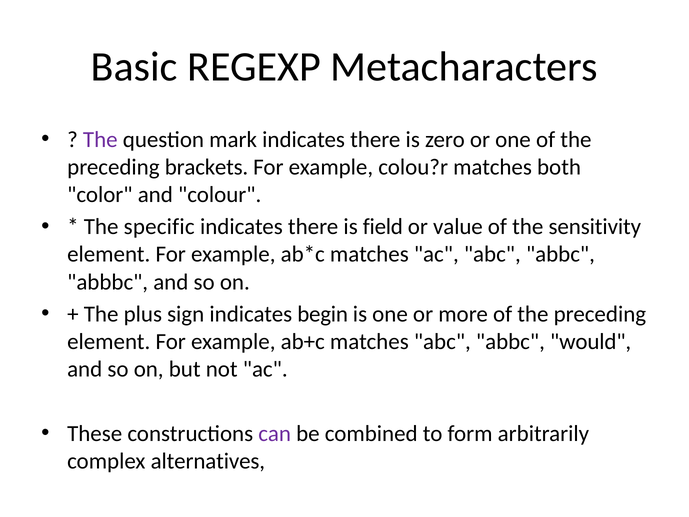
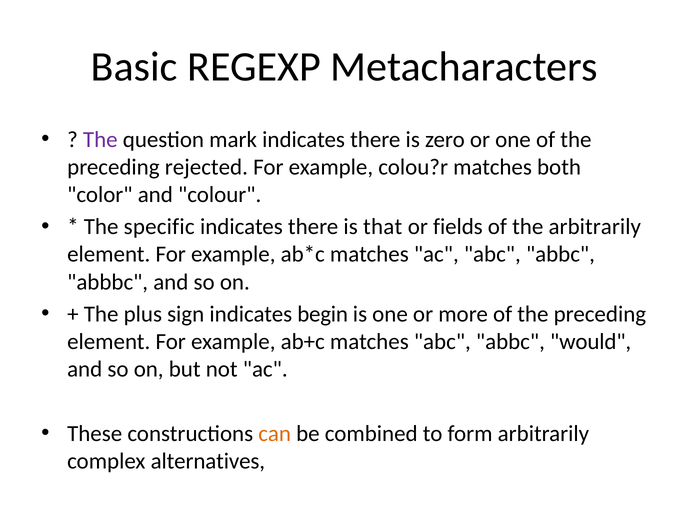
brackets: brackets -> rejected (206, 167)
field: field -> that (383, 227)
value: value -> fields (458, 227)
the sensitivity: sensitivity -> arbitrarily (595, 227)
can colour: purple -> orange (275, 433)
